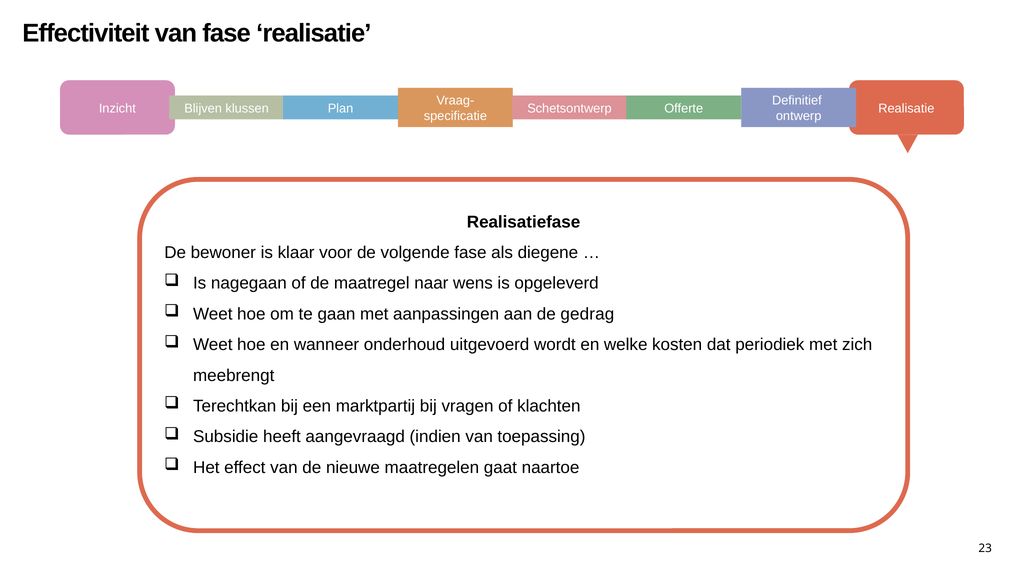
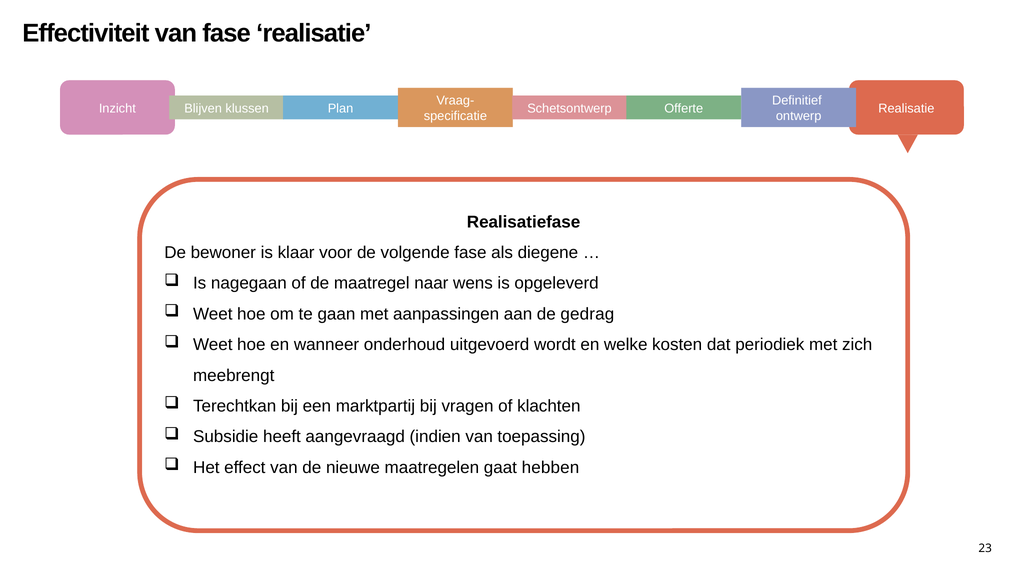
naartoe: naartoe -> hebben (550, 467)
